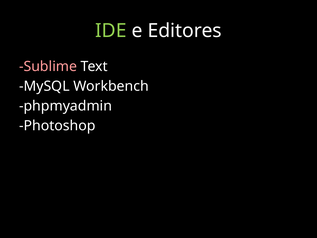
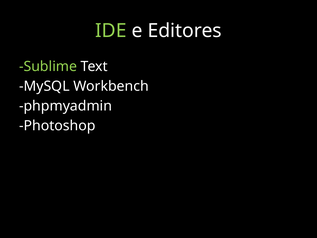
Sublime colour: pink -> light green (48, 67)
